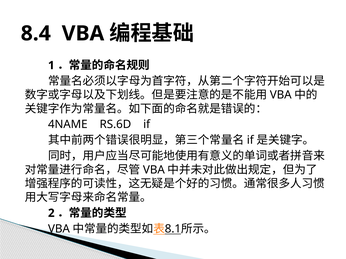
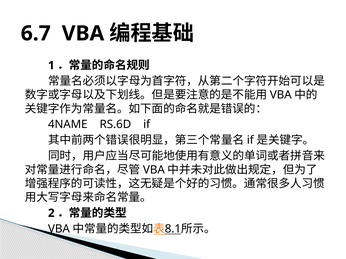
8.4: 8.4 -> 6.7 (36, 33)
